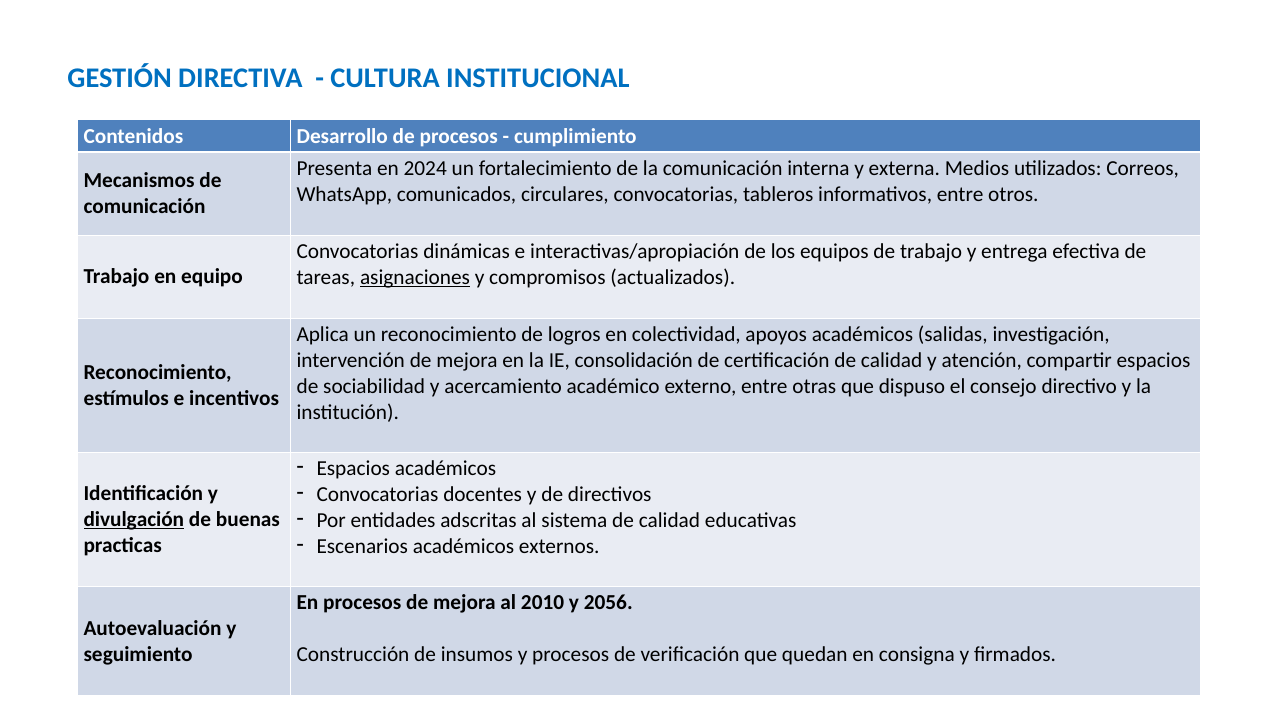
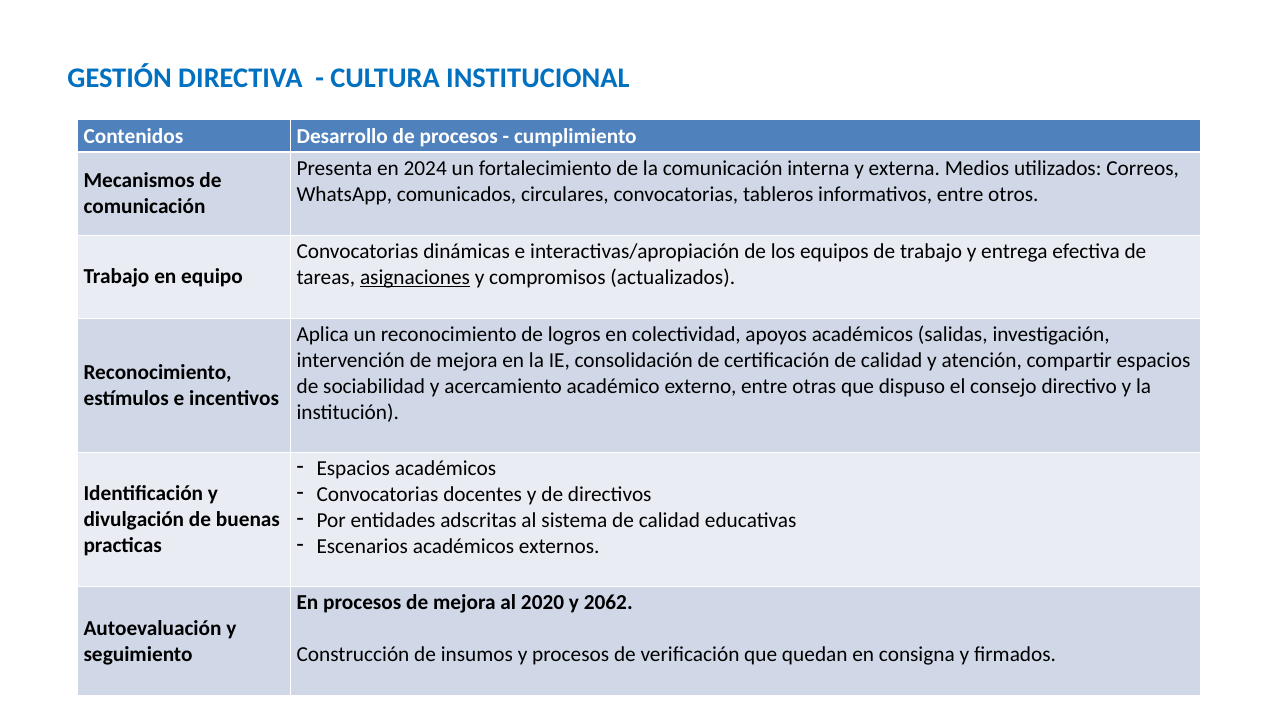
divulgación underline: present -> none (134, 520)
2010: 2010 -> 2020 (543, 603)
2056: 2056 -> 2062 (608, 603)
